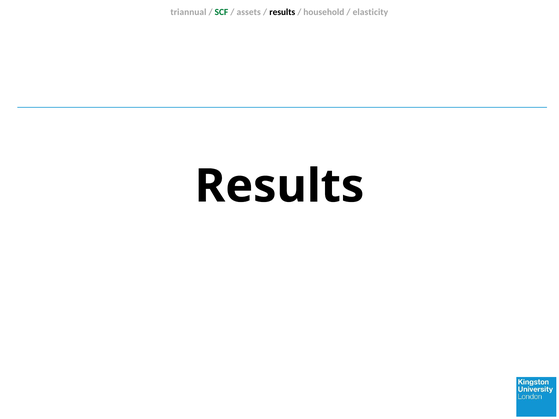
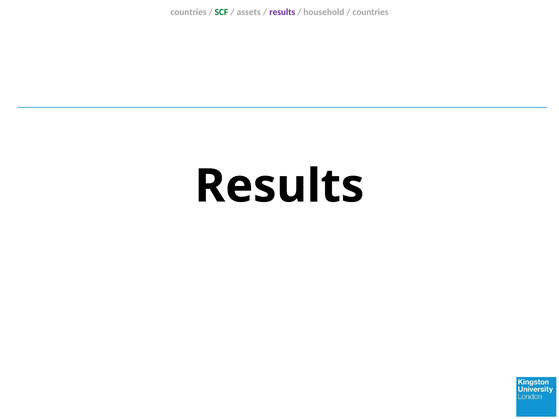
triannual: triannual -> countries (188, 12)
results colour: black -> purple (282, 12)
elasticity: elasticity -> countries (370, 12)
